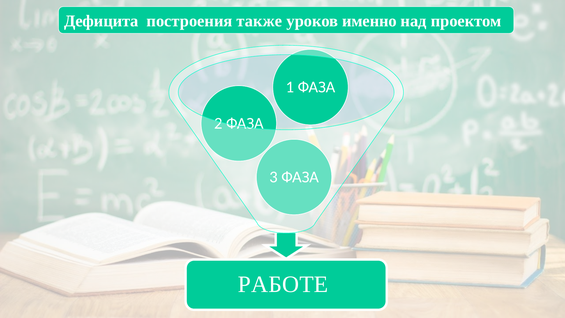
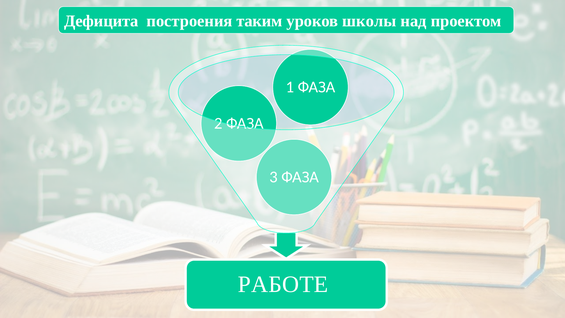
также: также -> таким (260, 21)
именно: именно -> школы (369, 21)
